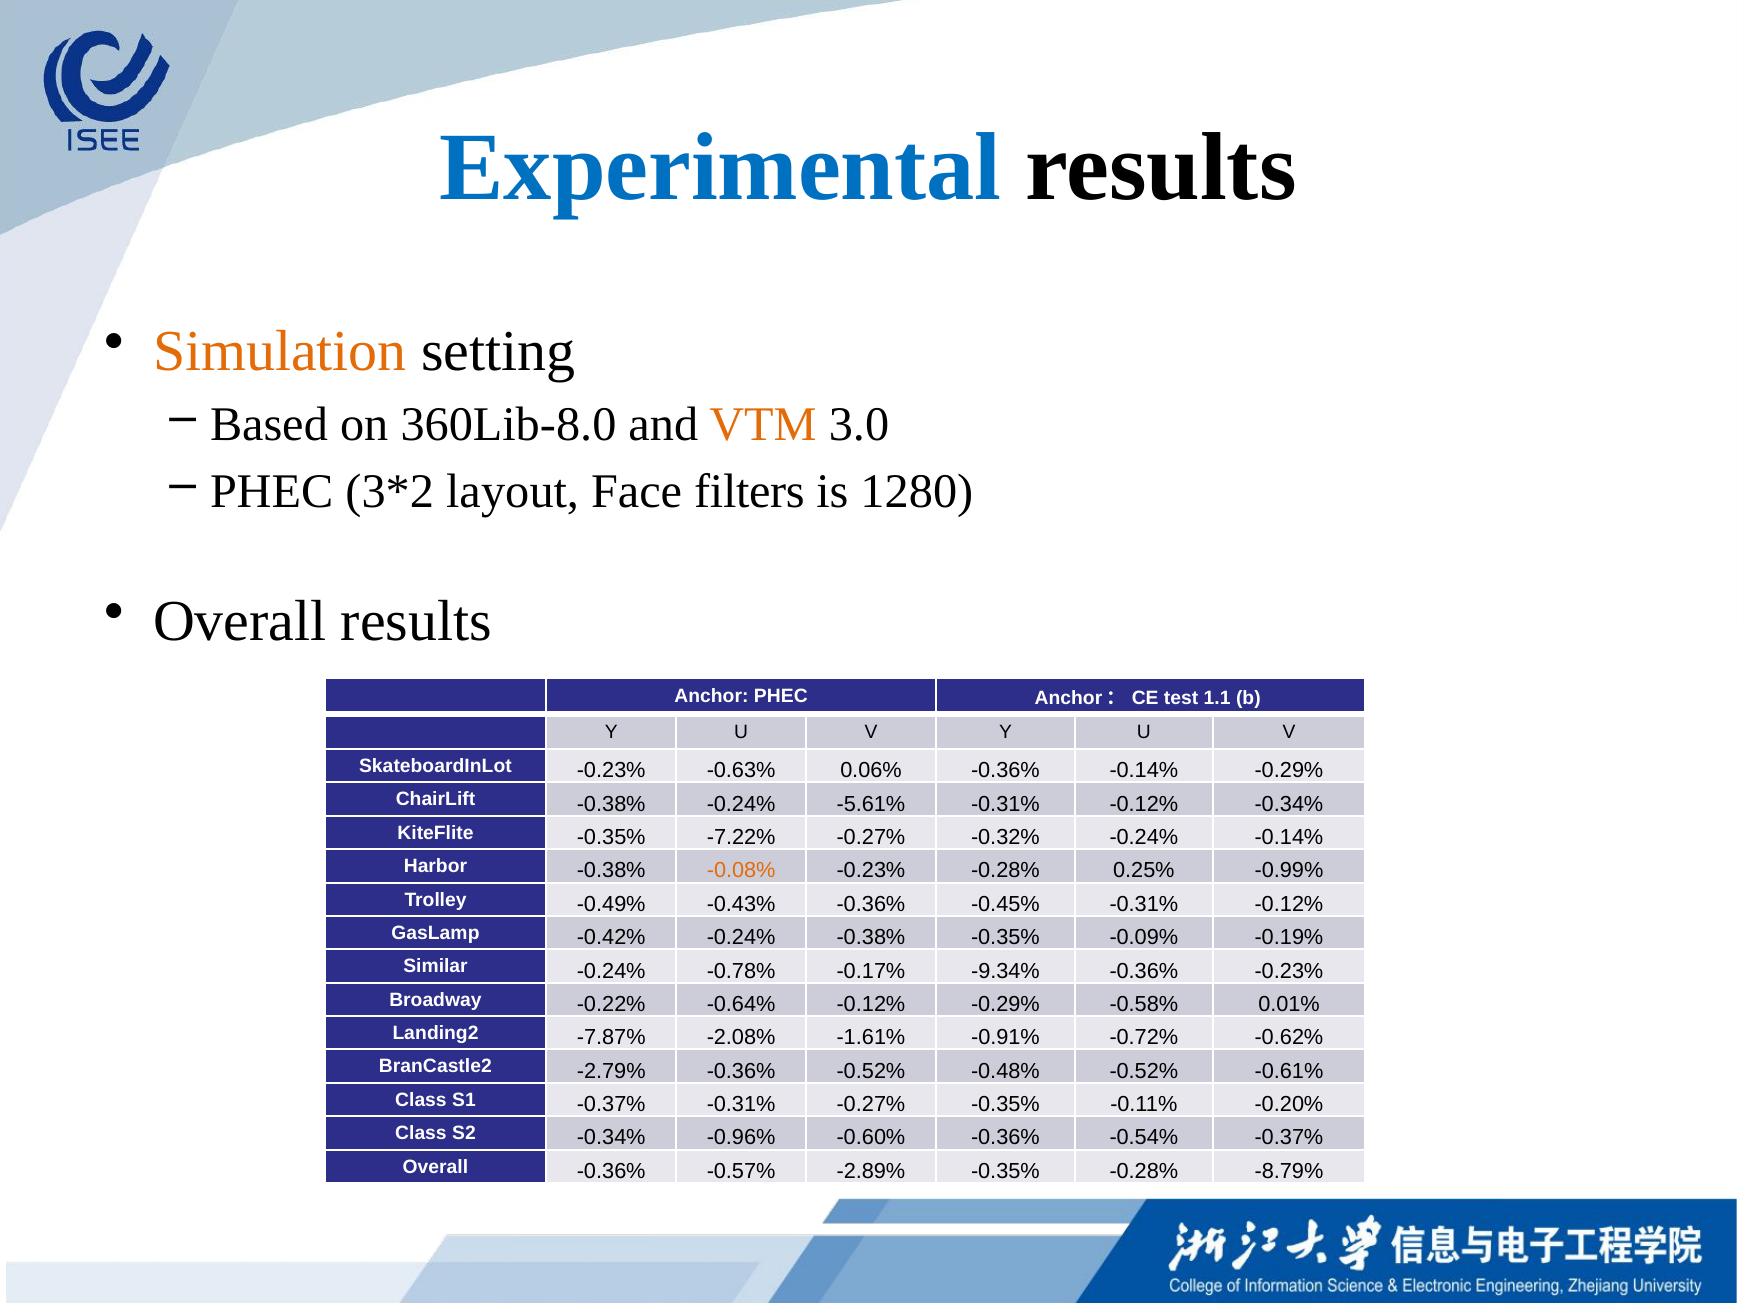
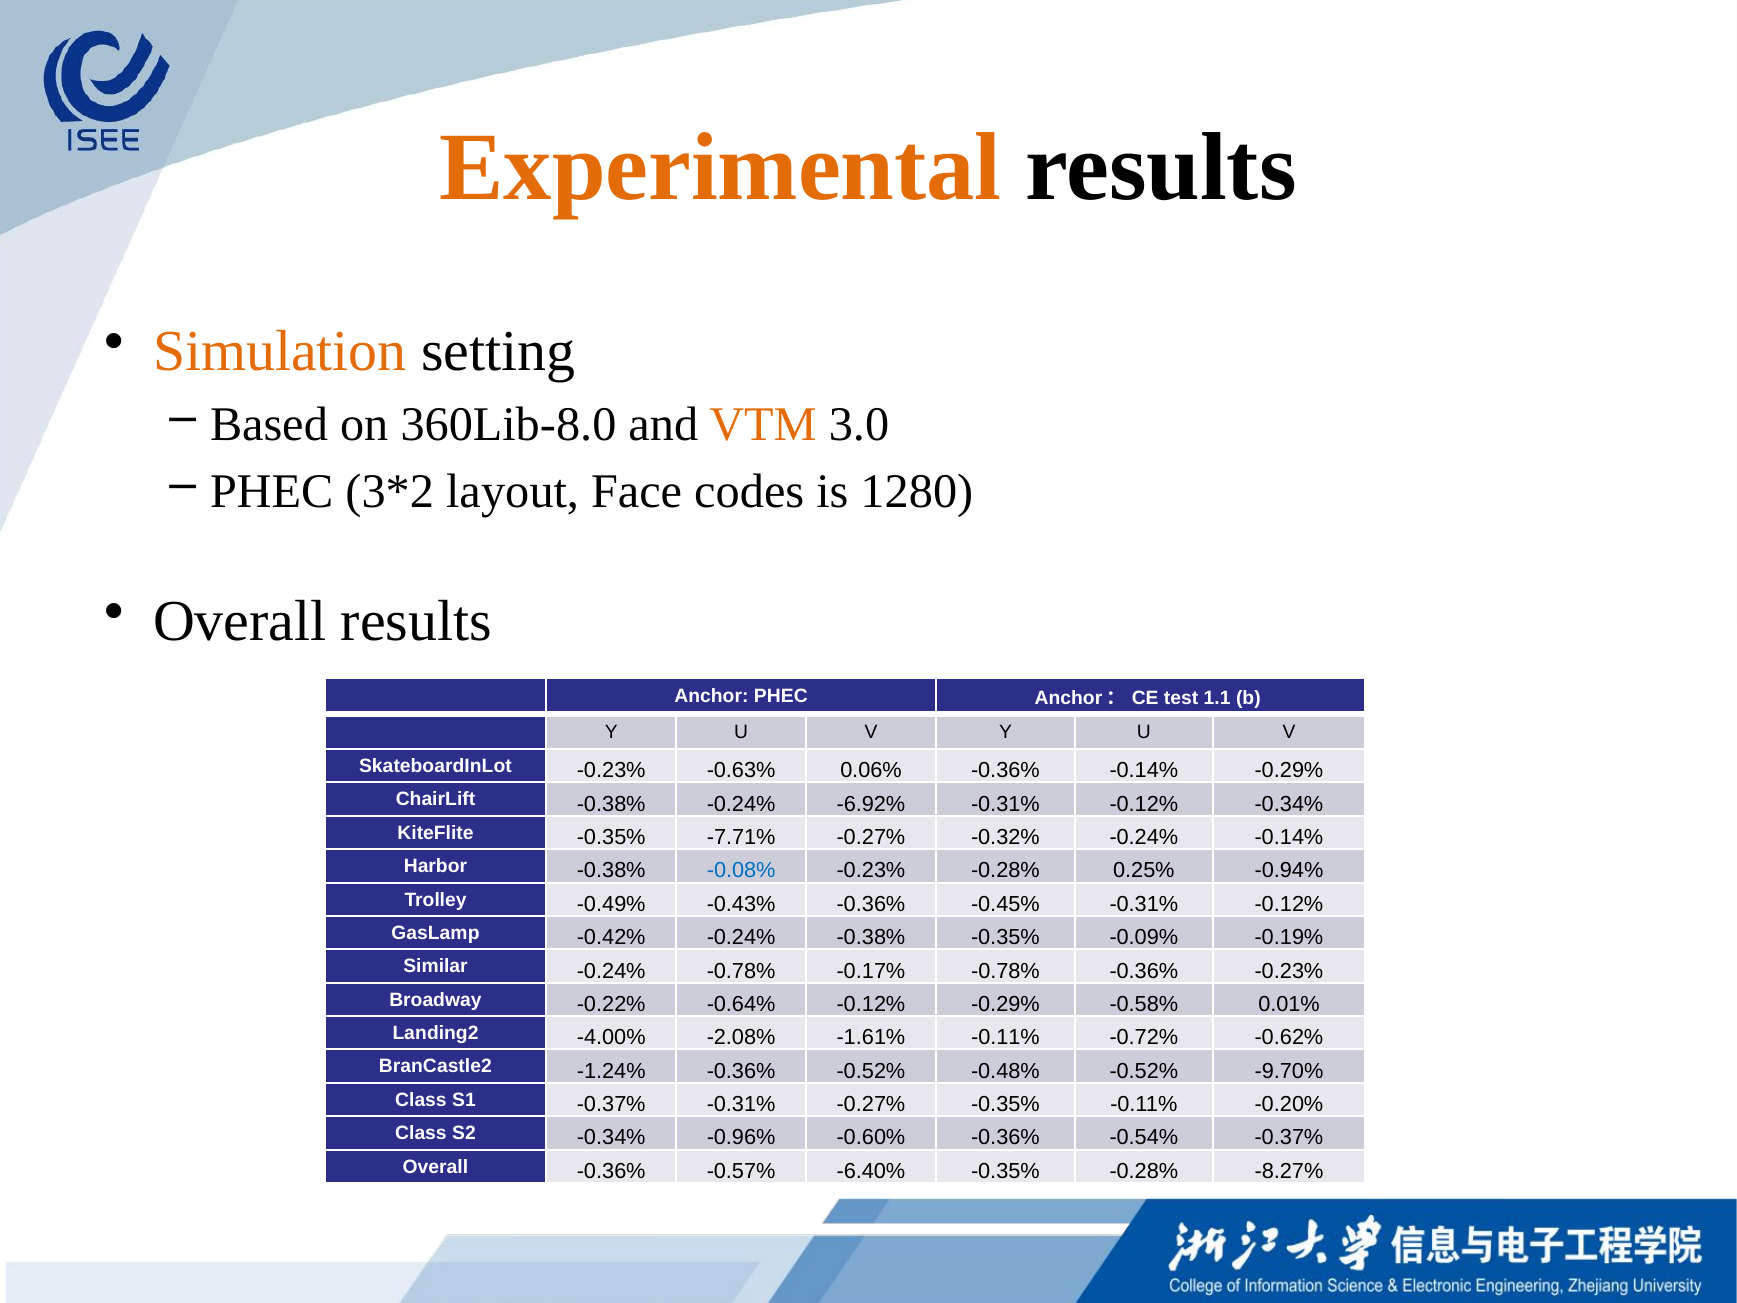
Experimental colour: blue -> orange (720, 167)
filters: filters -> codes (749, 492)
-5.61%: -5.61% -> -6.92% (871, 804)
-7.22%: -7.22% -> -7.71% (741, 837)
-0.08% colour: orange -> blue (741, 871)
-0.99%: -0.99% -> -0.94% (1289, 871)
-0.17% -9.34%: -9.34% -> -0.78% (1005, 971)
-7.87%: -7.87% -> -4.00% (611, 1037)
-1.61% -0.91%: -0.91% -> -0.11% (1005, 1037)
-2.79%: -2.79% -> -1.24% (611, 1071)
-0.61%: -0.61% -> -9.70% (1289, 1071)
-2.89%: -2.89% -> -6.40% (871, 1171)
-8.79%: -8.79% -> -8.27% (1289, 1171)
